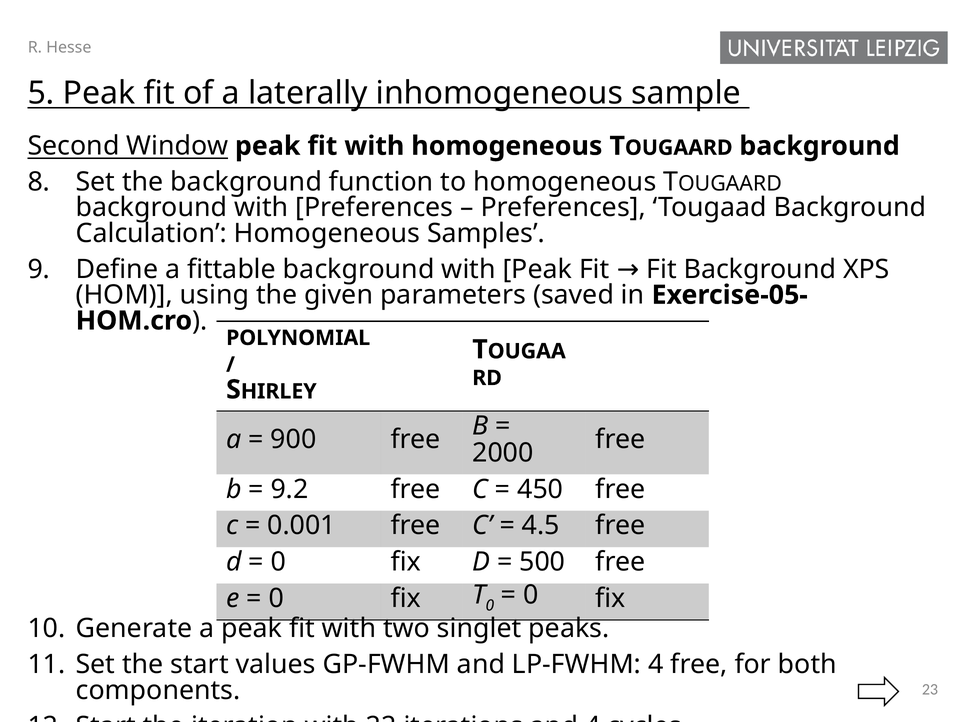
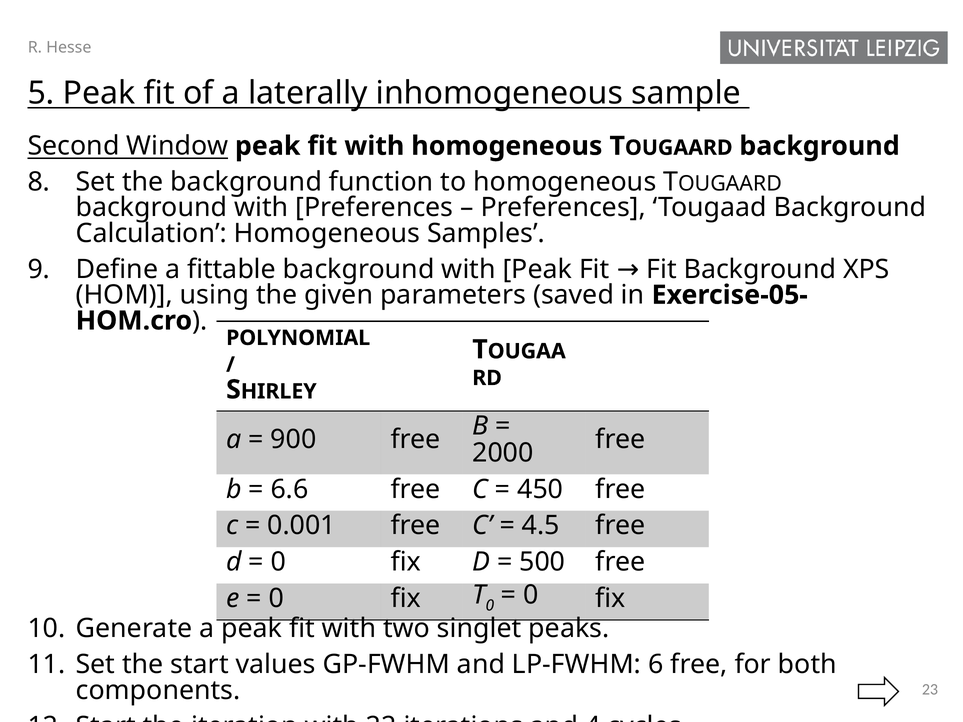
9.2: 9.2 -> 6.6 (290, 489)
LP-FWHM 4: 4 -> 6 (656, 665)
